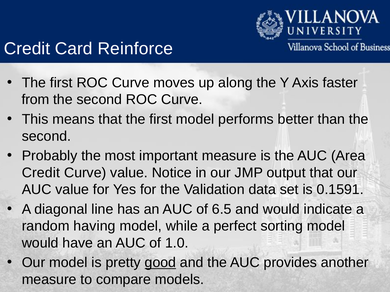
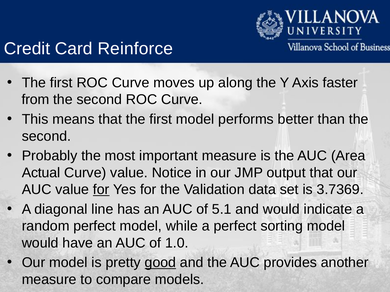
Credit: Credit -> Actual (41, 173)
for underline: none -> present (101, 190)
0.1591: 0.1591 -> 3.7369 (340, 190)
6.5: 6.5 -> 5.1 (222, 210)
random having: having -> perfect (95, 226)
